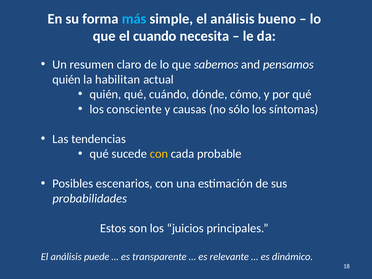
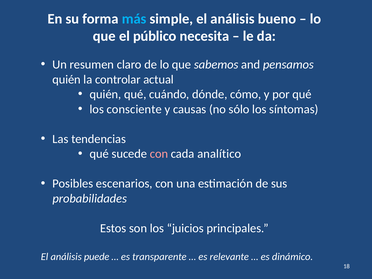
cuando: cuando -> público (155, 36)
habilitan: habilitan -> controlar (118, 79)
con colour: yellow -> pink (159, 154)
probable: probable -> analítico (219, 154)
